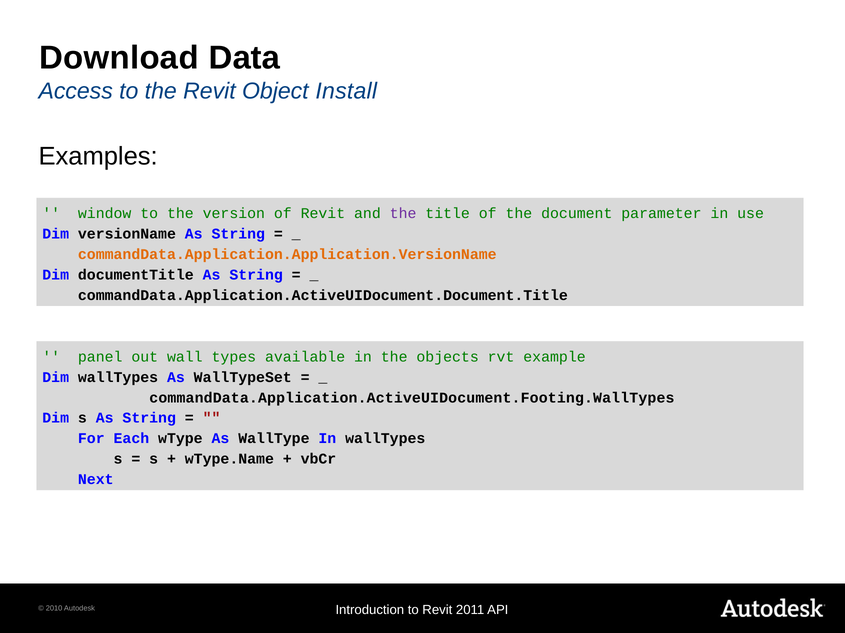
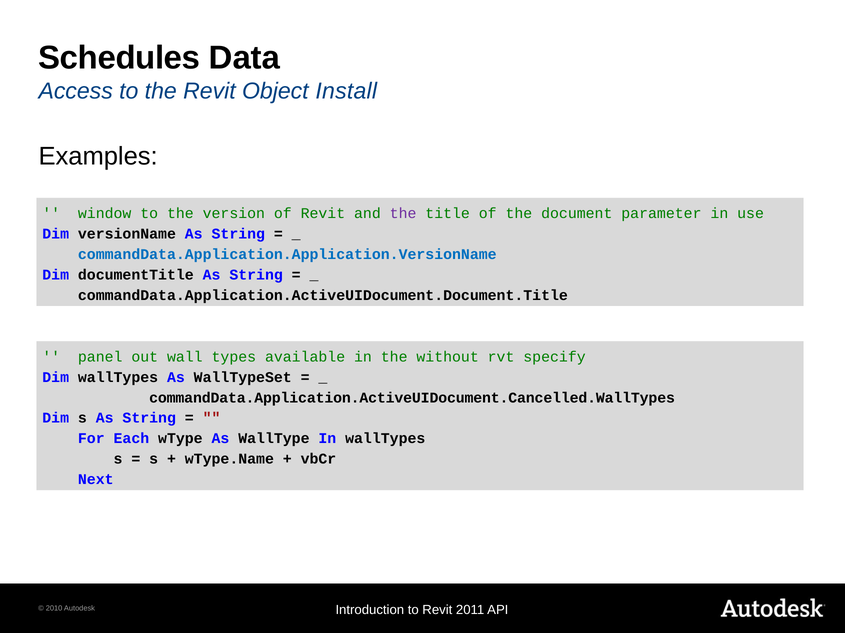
Download: Download -> Schedules (119, 58)
commandData.Application.Application.VersionName colour: orange -> blue (287, 255)
objects: objects -> without (448, 357)
example: example -> specify (555, 357)
commandData.Application.ActiveUIDocument.Footing.WallTypes: commandData.Application.ActiveUIDocument.Footing.WallTypes -> commandData.Application.ActiveUIDocument.Cancelled.WallTypes (412, 398)
